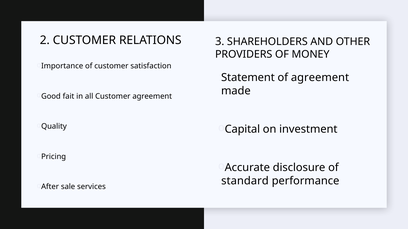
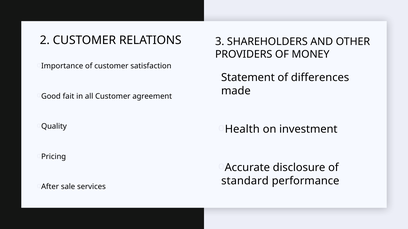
of agreement: agreement -> differences (320, 78)
Capital: Capital -> Health (242, 129)
